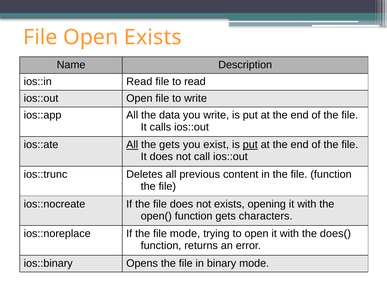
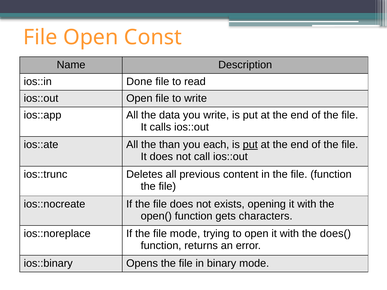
Open Exists: Exists -> Const (153, 37)
ios::in Read: Read -> Done (139, 82)
All underline: present -> none (132, 145)
the gets: gets -> than (170, 145)
exist: exist -> each (216, 145)
